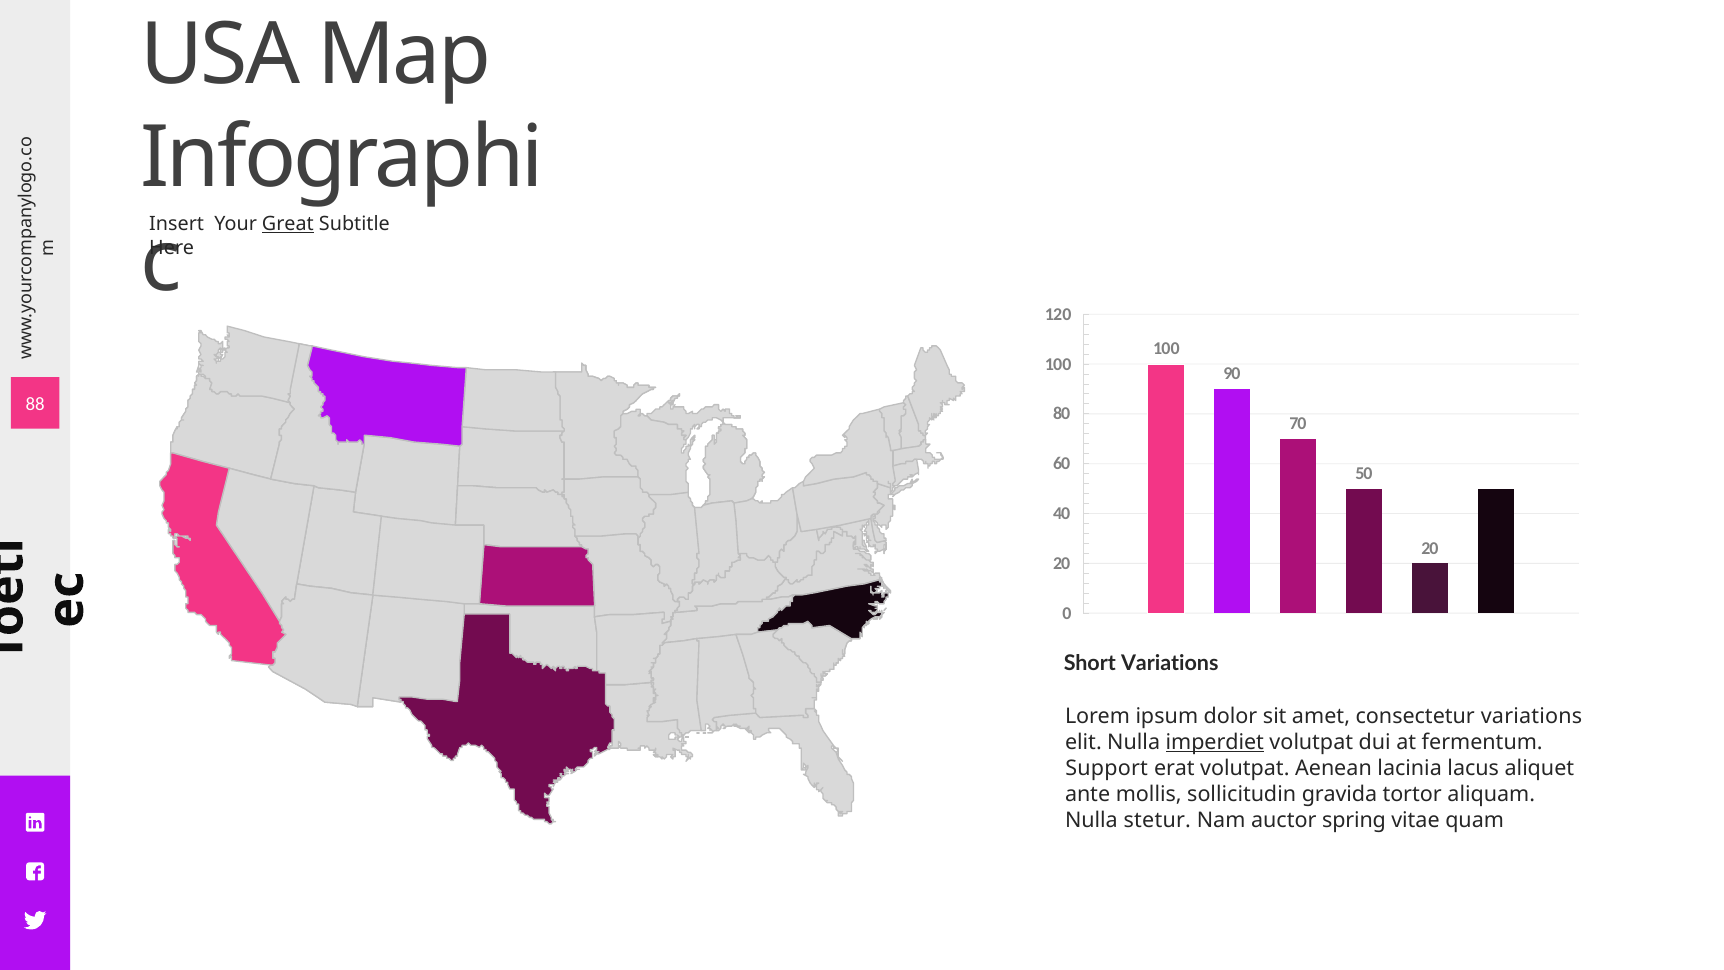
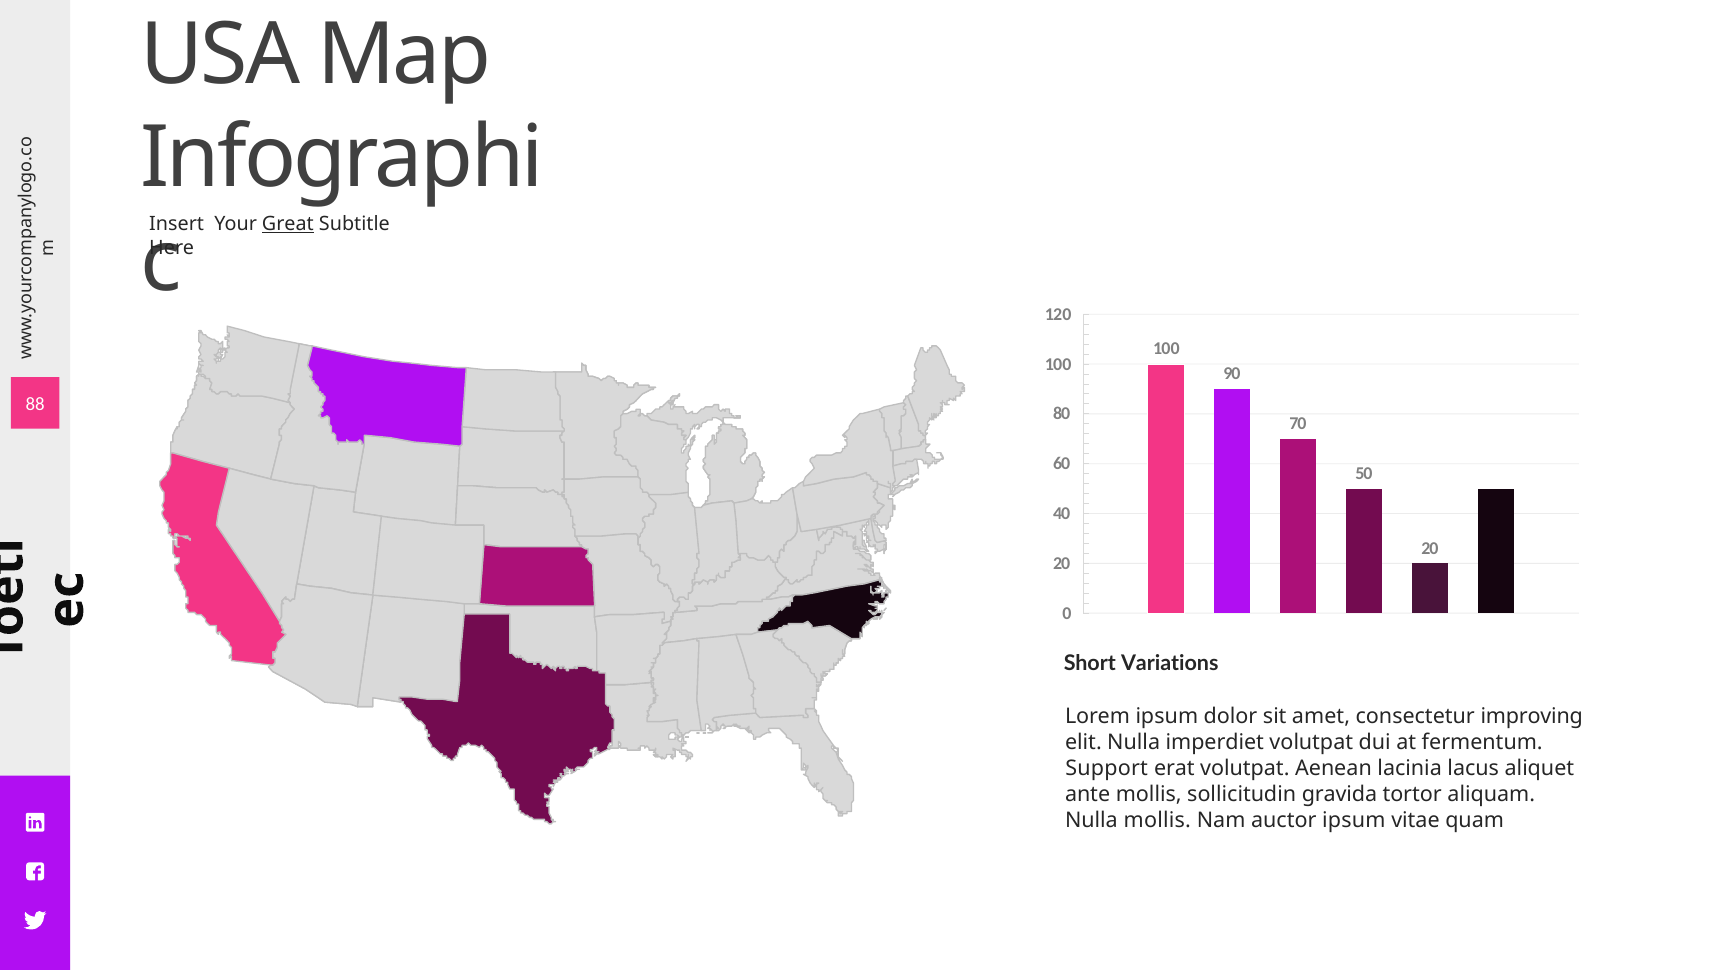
consectetur variations: variations -> improving (1532, 716)
imperdiet underline: present -> none (1215, 742)
Nulla stetur: stetur -> mollis (1157, 820)
auctor spring: spring -> ipsum (1354, 820)
